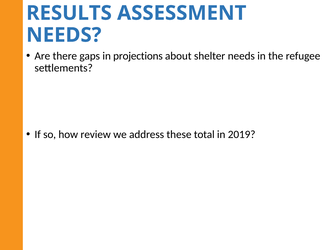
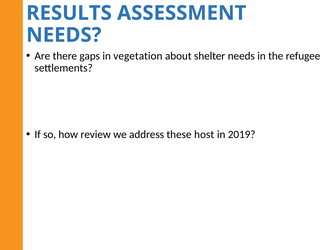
projections: projections -> vegetation (138, 56)
total: total -> host (204, 134)
